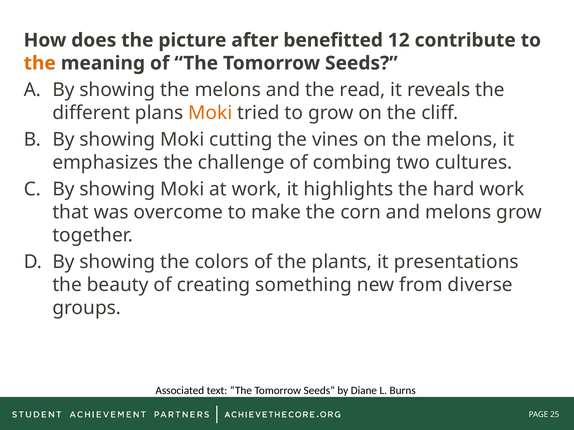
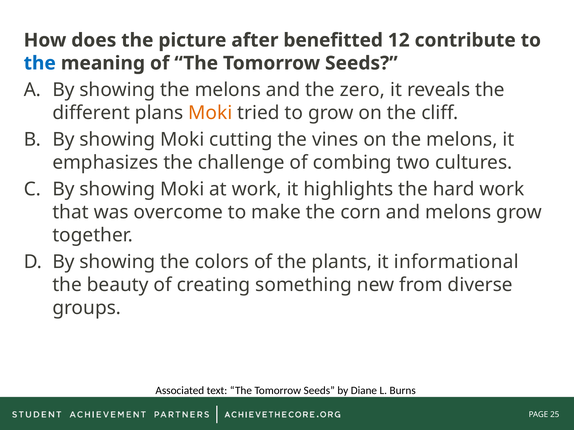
the colour: orange -> blue (40, 63)
read: read -> zero (362, 90)
presentations: presentations -> informational (456, 262)
